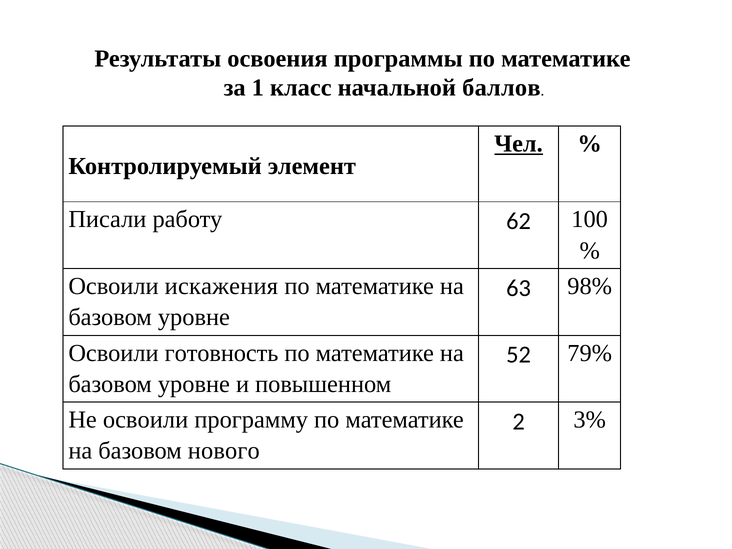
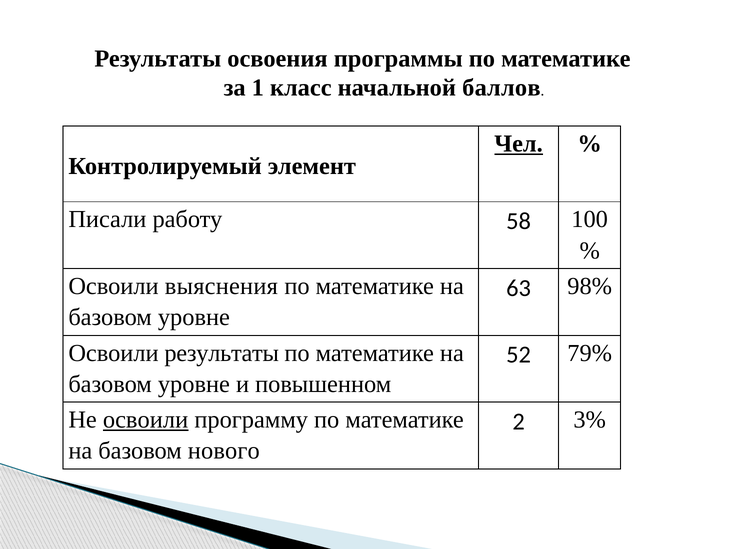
62: 62 -> 58 (519, 221)
искажения: искажения -> выяснения (221, 286)
Освоили готовность: готовность -> результаты (222, 353)
освоили underline: none -> present (146, 420)
